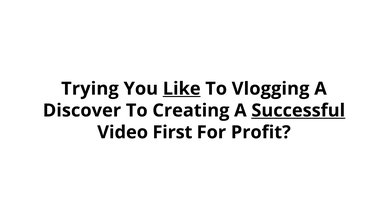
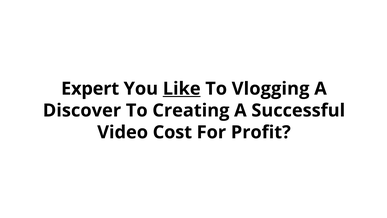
Trying: Trying -> Expert (90, 89)
Successful underline: present -> none (298, 110)
First: First -> Cost (172, 132)
